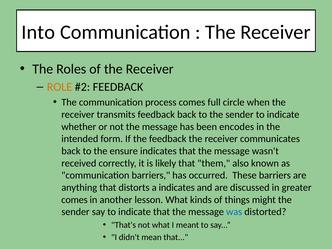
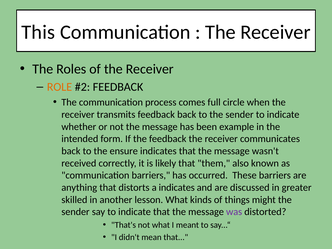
Into: Into -> This (38, 32)
encodes: encodes -> example (237, 127)
comes: comes -> skilled (74, 200)
was colour: blue -> purple (234, 212)
